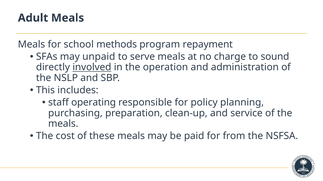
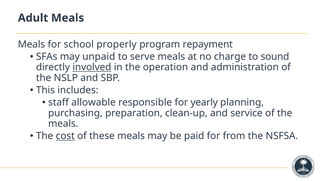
methods: methods -> properly (117, 45)
operating: operating -> allowable (93, 103)
policy: policy -> yearly (204, 103)
cost underline: none -> present (65, 136)
